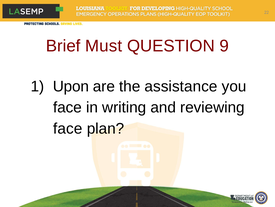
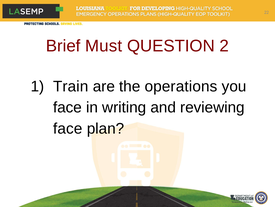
9: 9 -> 2 (224, 46)
Upon: Upon -> Train (71, 86)
assistance: assistance -> operations (181, 86)
